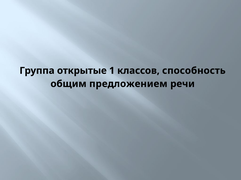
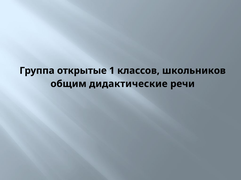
способность: способность -> школьников (194, 71)
предложением: предложением -> дидактические (128, 84)
